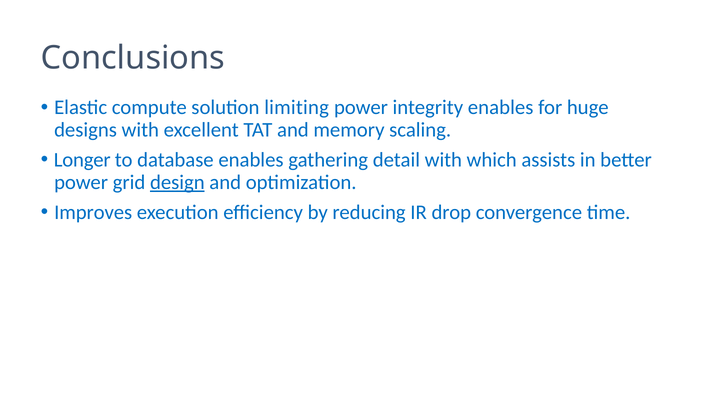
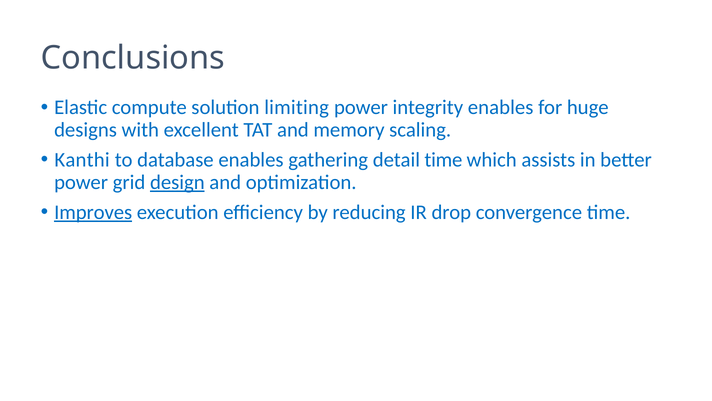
Longer: Longer -> Kanthi (82, 160)
detail with: with -> time (443, 160)
Improves underline: none -> present (93, 212)
